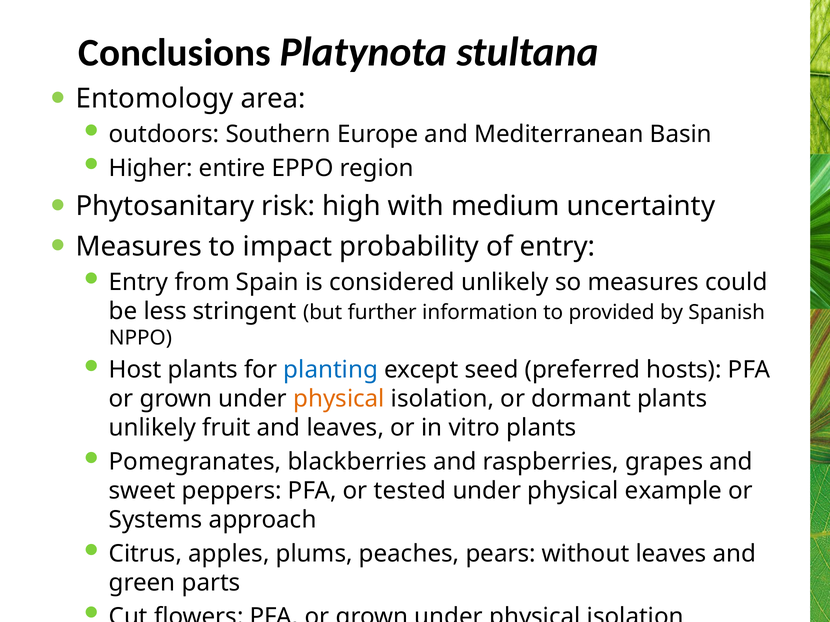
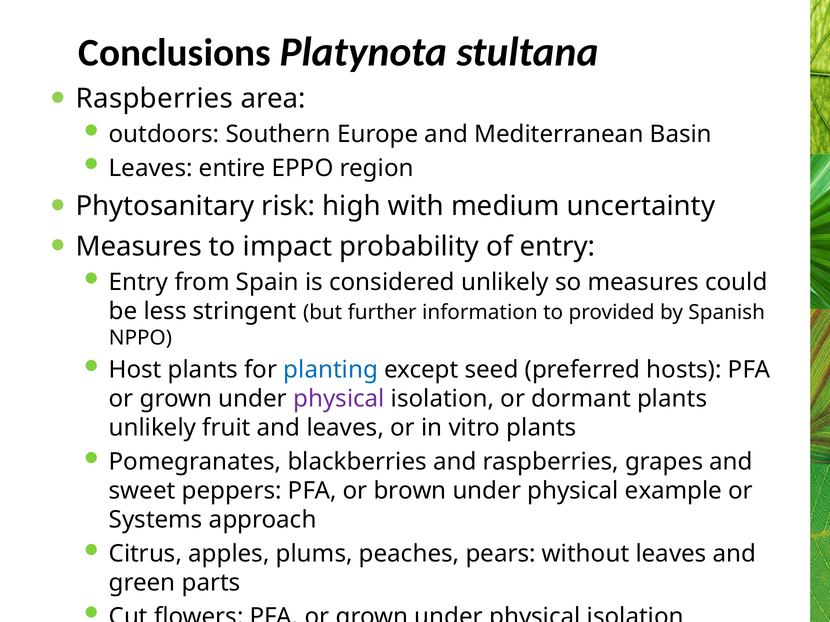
Entomology: Entomology -> Raspberries (154, 99)
Higher: Higher -> Leaves (151, 168)
physical colour: orange -> purple (339, 399)
tested: tested -> brown (410, 491)
